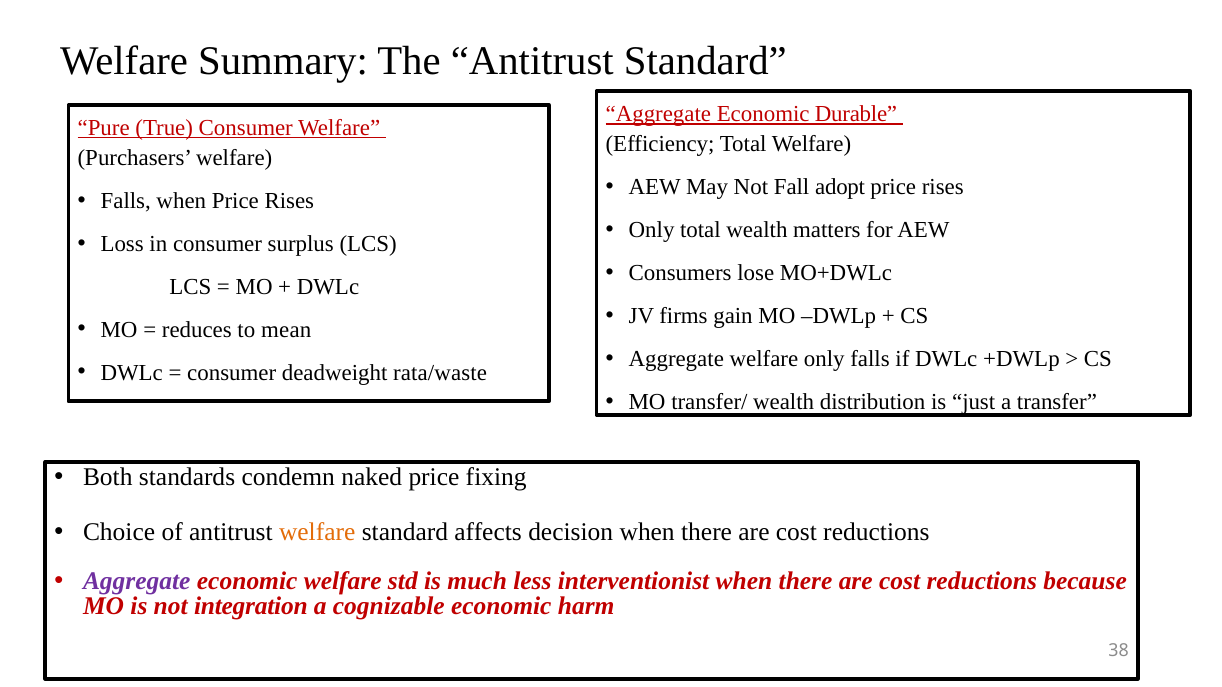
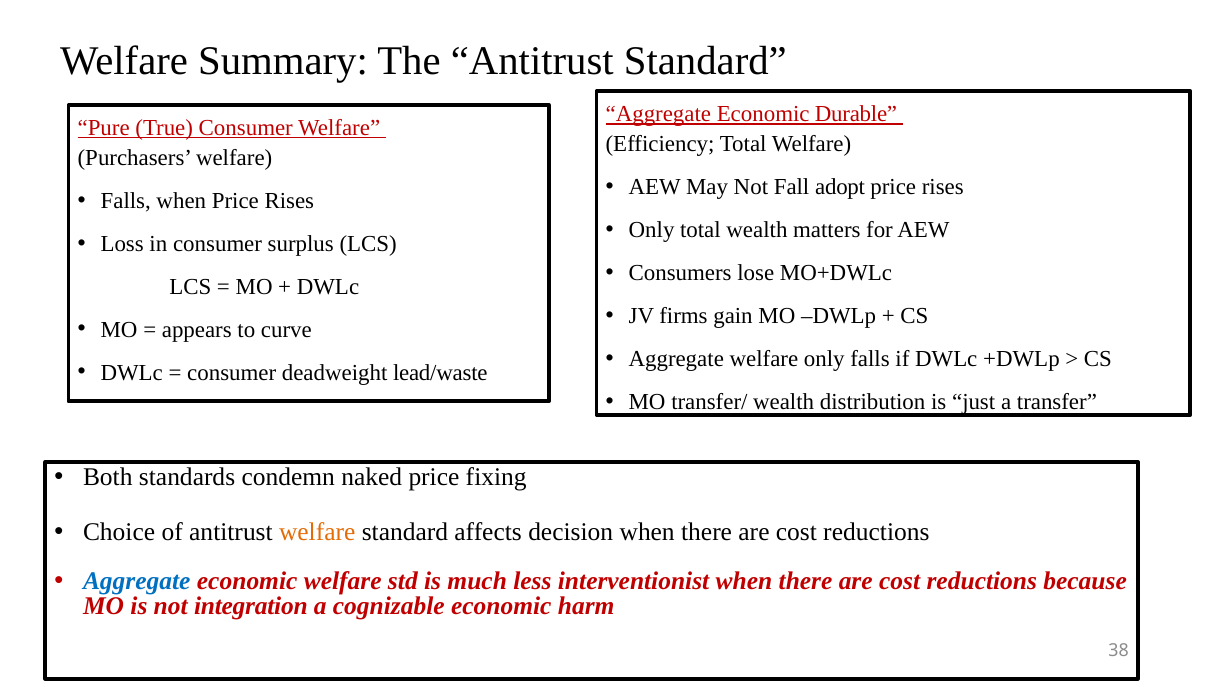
reduces: reduces -> appears (197, 330)
mean: mean -> curve (286, 330)
rata/waste: rata/waste -> lead/waste (440, 373)
Aggregate colour: purple -> blue (137, 582)
